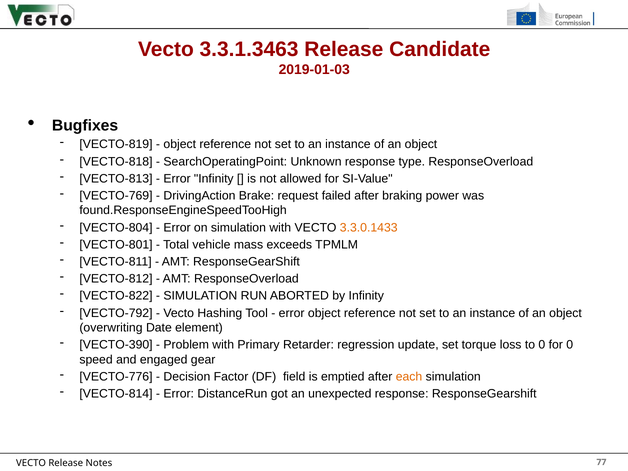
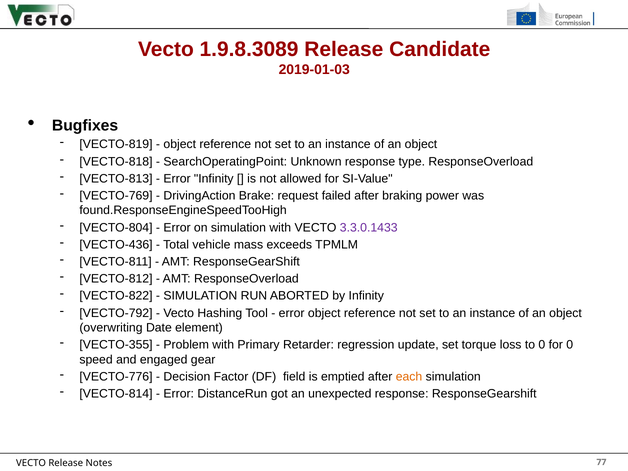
3.3.1.3463: 3.3.1.3463 -> 1.9.8.3089 (249, 49)
3.3.0.1433 colour: orange -> purple (369, 228)
VECTO-801: VECTO-801 -> VECTO-436 (116, 245)
VECTO-390: VECTO-390 -> VECTO-355 (116, 345)
